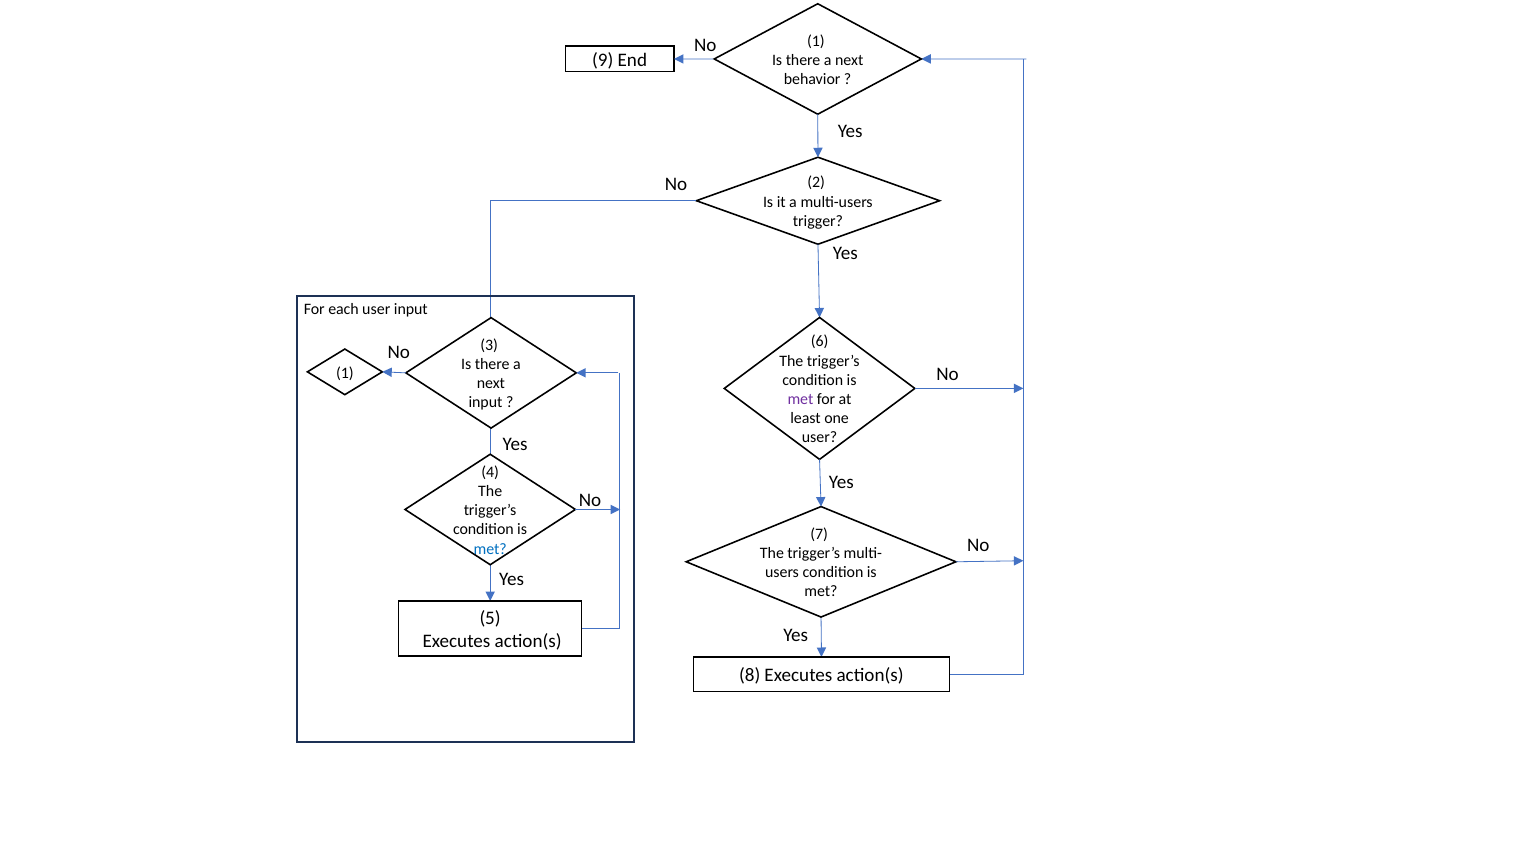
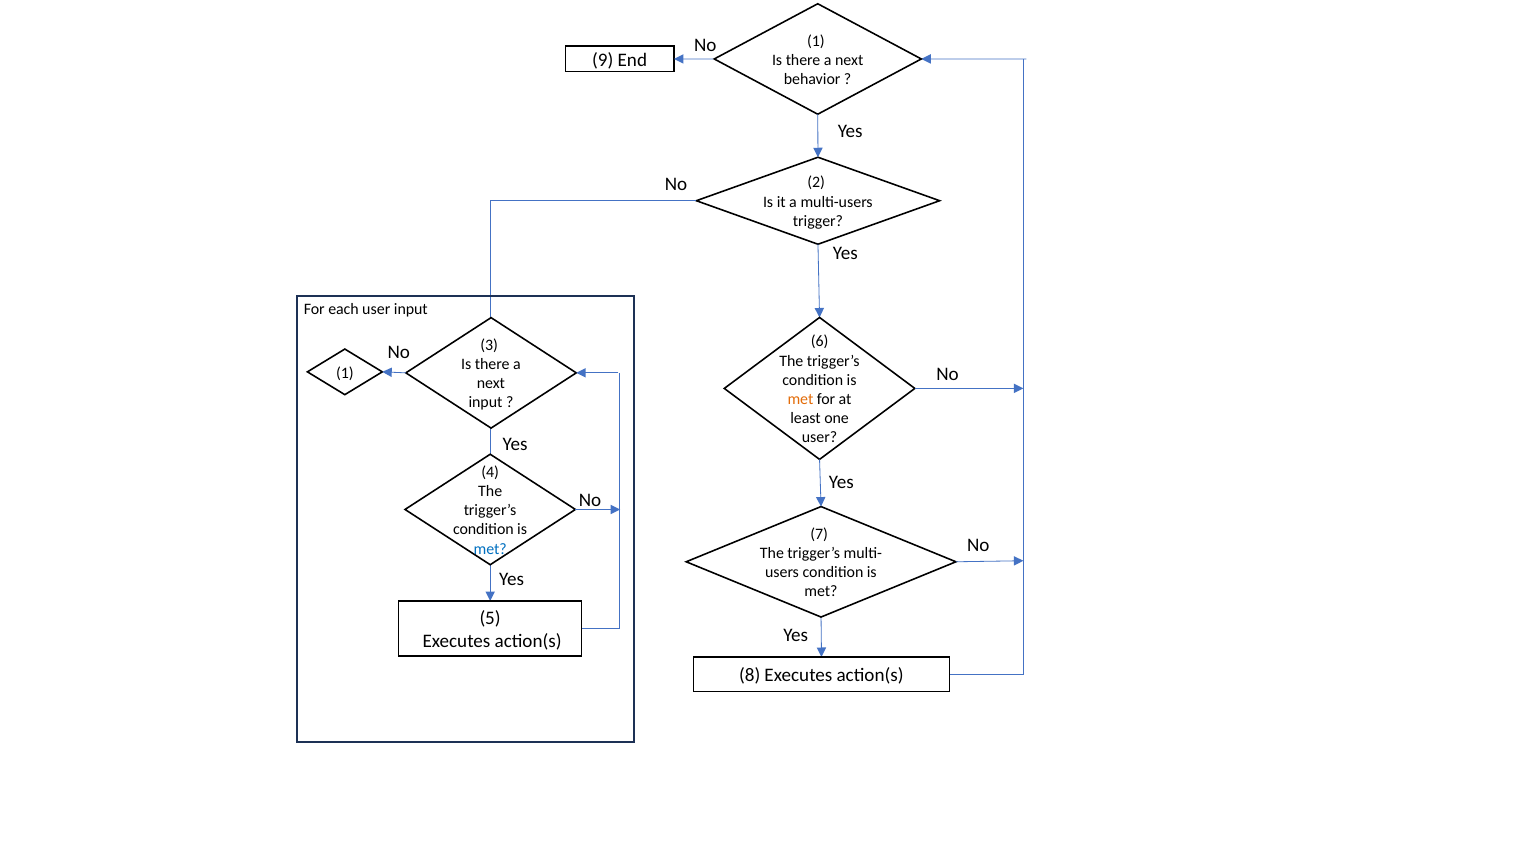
met colour: purple -> orange (800, 399)
